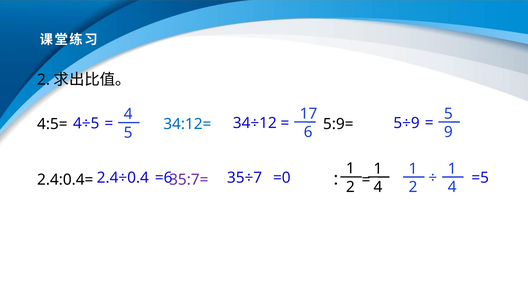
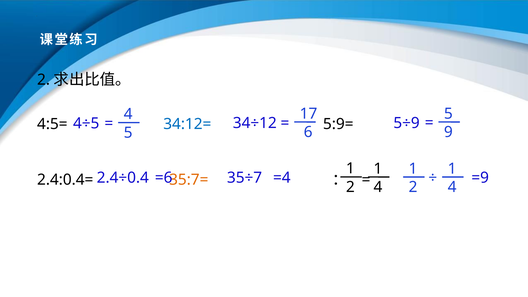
=5: =5 -> =9 (480, 178)
=0: =0 -> =4 (282, 178)
35:7= colour: purple -> orange (189, 180)
